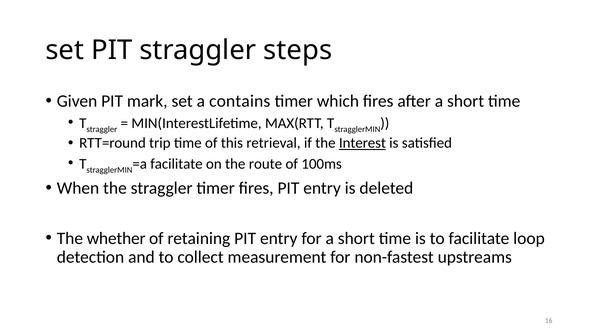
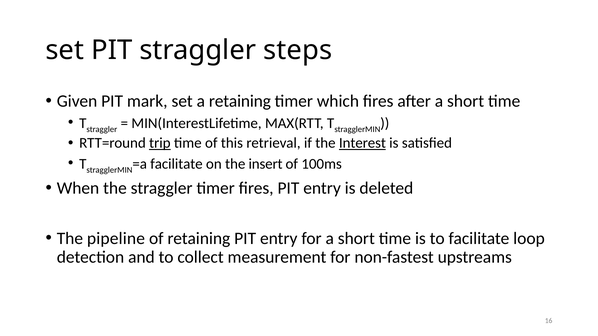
a contains: contains -> retaining (240, 101)
trip underline: none -> present (160, 143)
route: route -> insert (266, 164)
whether: whether -> pipeline (116, 239)
